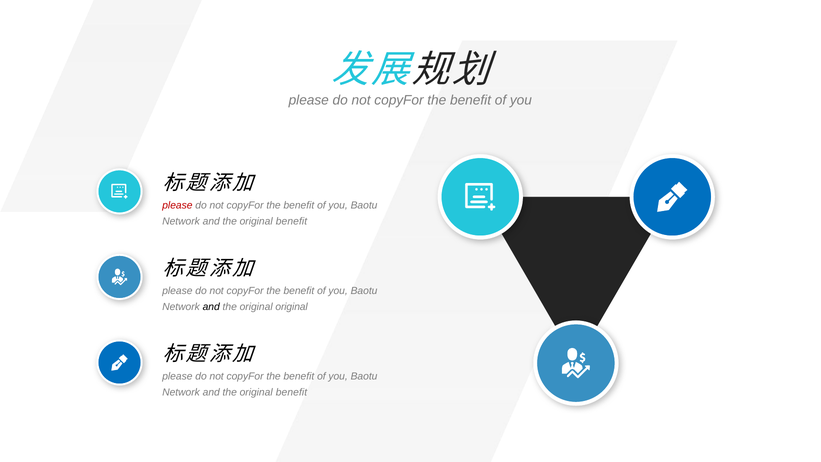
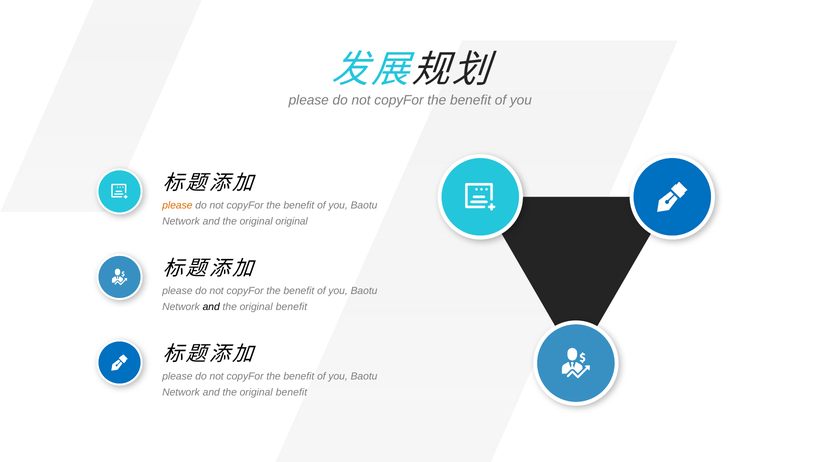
please colour: red -> orange (177, 205)
benefit: benefit -> original (292, 221)
original: original -> benefit (291, 307)
